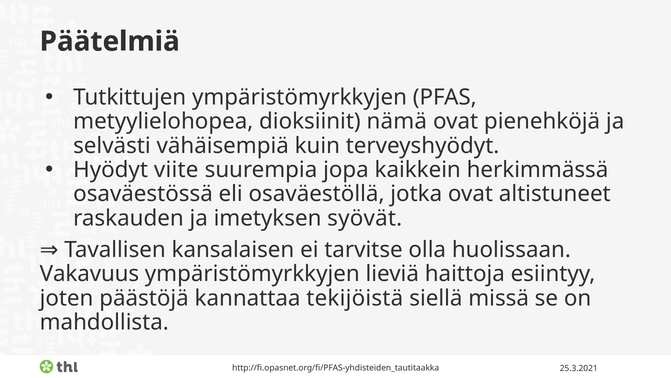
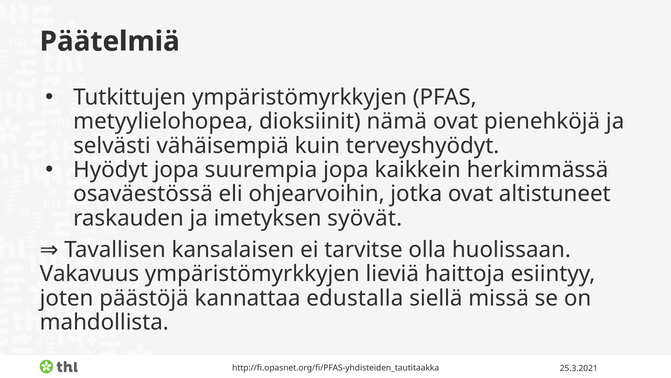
Hyödyt viite: viite -> jopa (176, 170)
osaväestöllä: osaväestöllä -> ohjearvoihin (317, 194)
tekijöistä: tekijöistä -> edustalla (355, 298)
